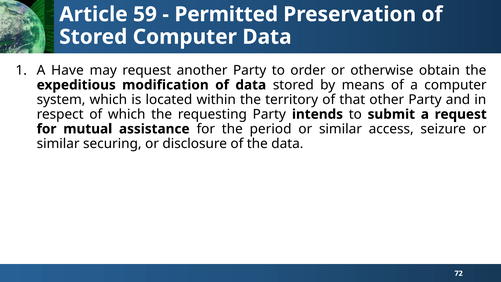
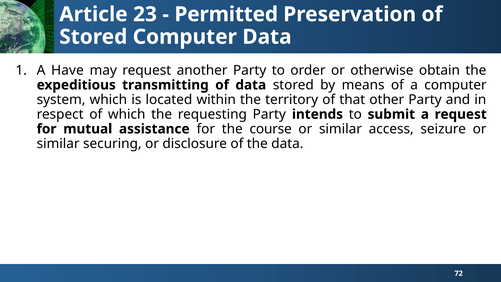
59: 59 -> 23 (145, 14)
modification: modification -> transmitting (165, 85)
period: period -> course (271, 129)
